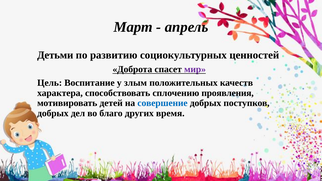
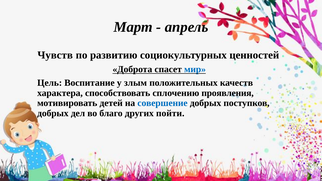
Детьми: Детьми -> Чувств (55, 55)
мир colour: purple -> blue (195, 69)
время: время -> пойти (170, 113)
